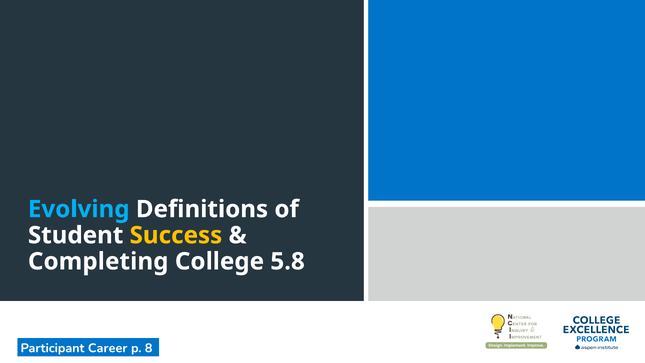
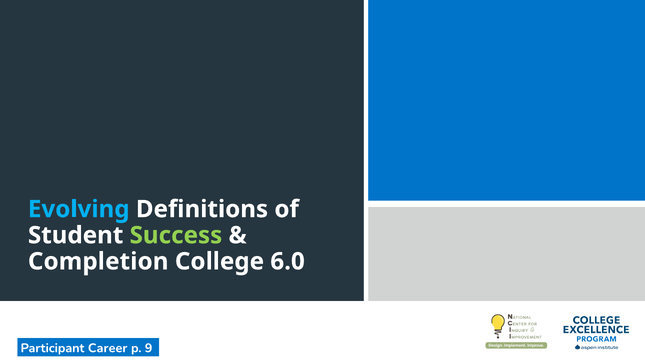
Success colour: yellow -> light green (176, 235)
Completing: Completing -> Completion (98, 261)
5.8: 5.8 -> 6.0 (288, 261)
8: 8 -> 9 (149, 348)
